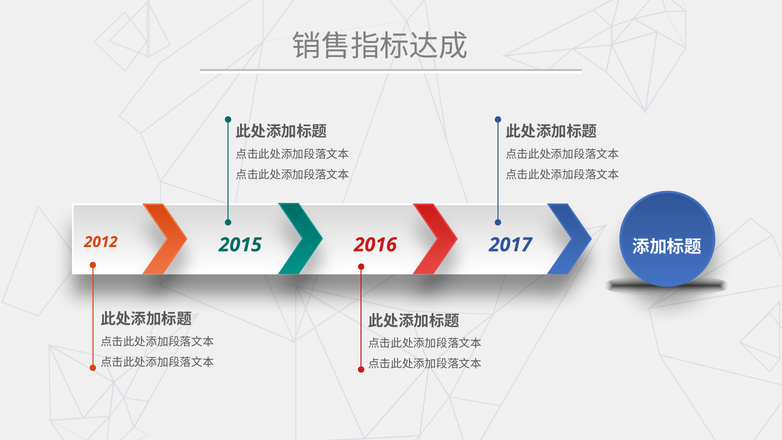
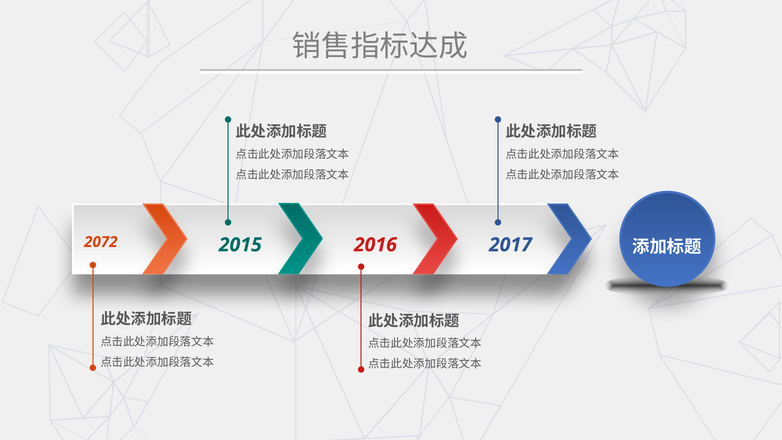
2012: 2012 -> 2072 (101, 242)
